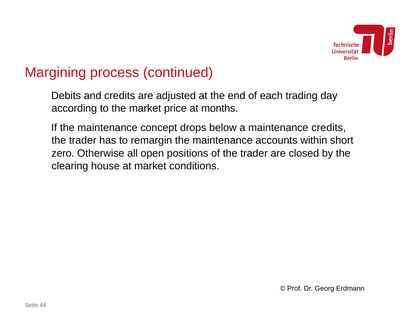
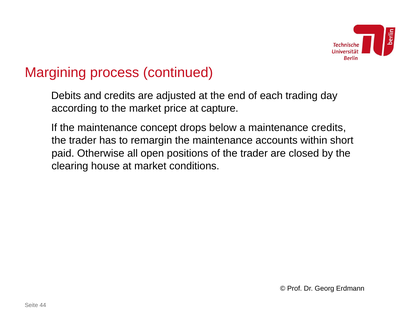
months: months -> capture (220, 108)
zero: zero -> paid (63, 153)
